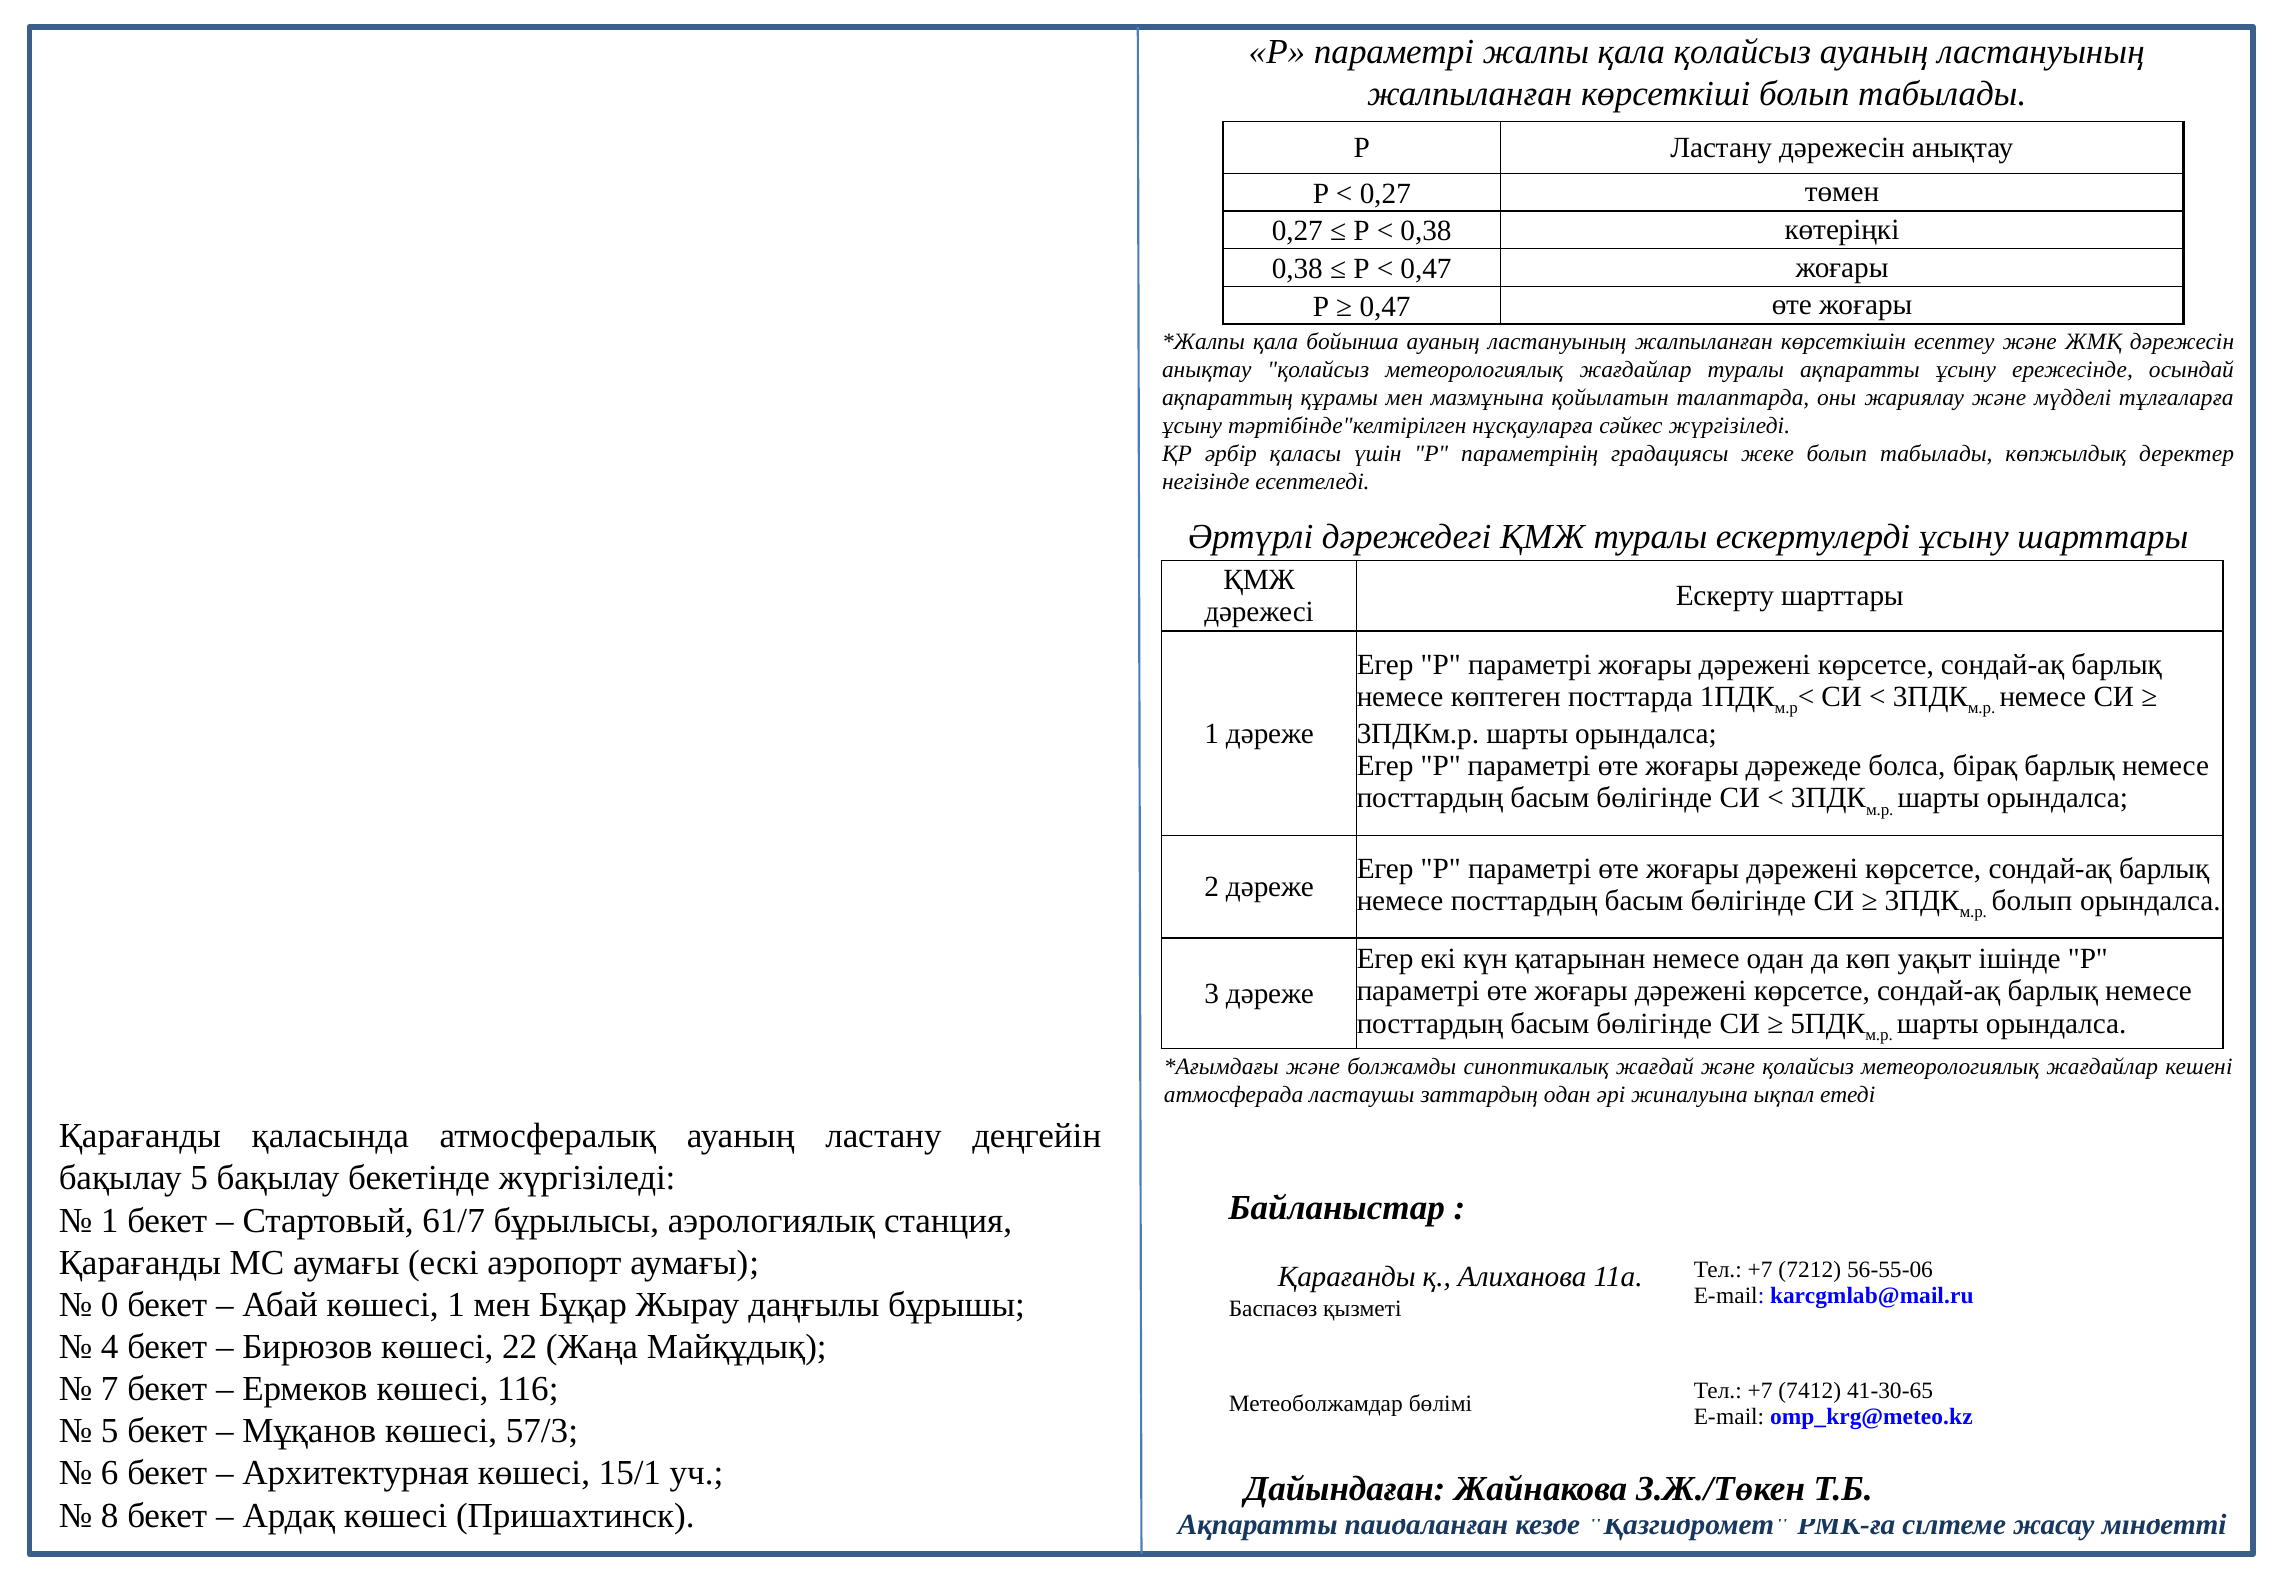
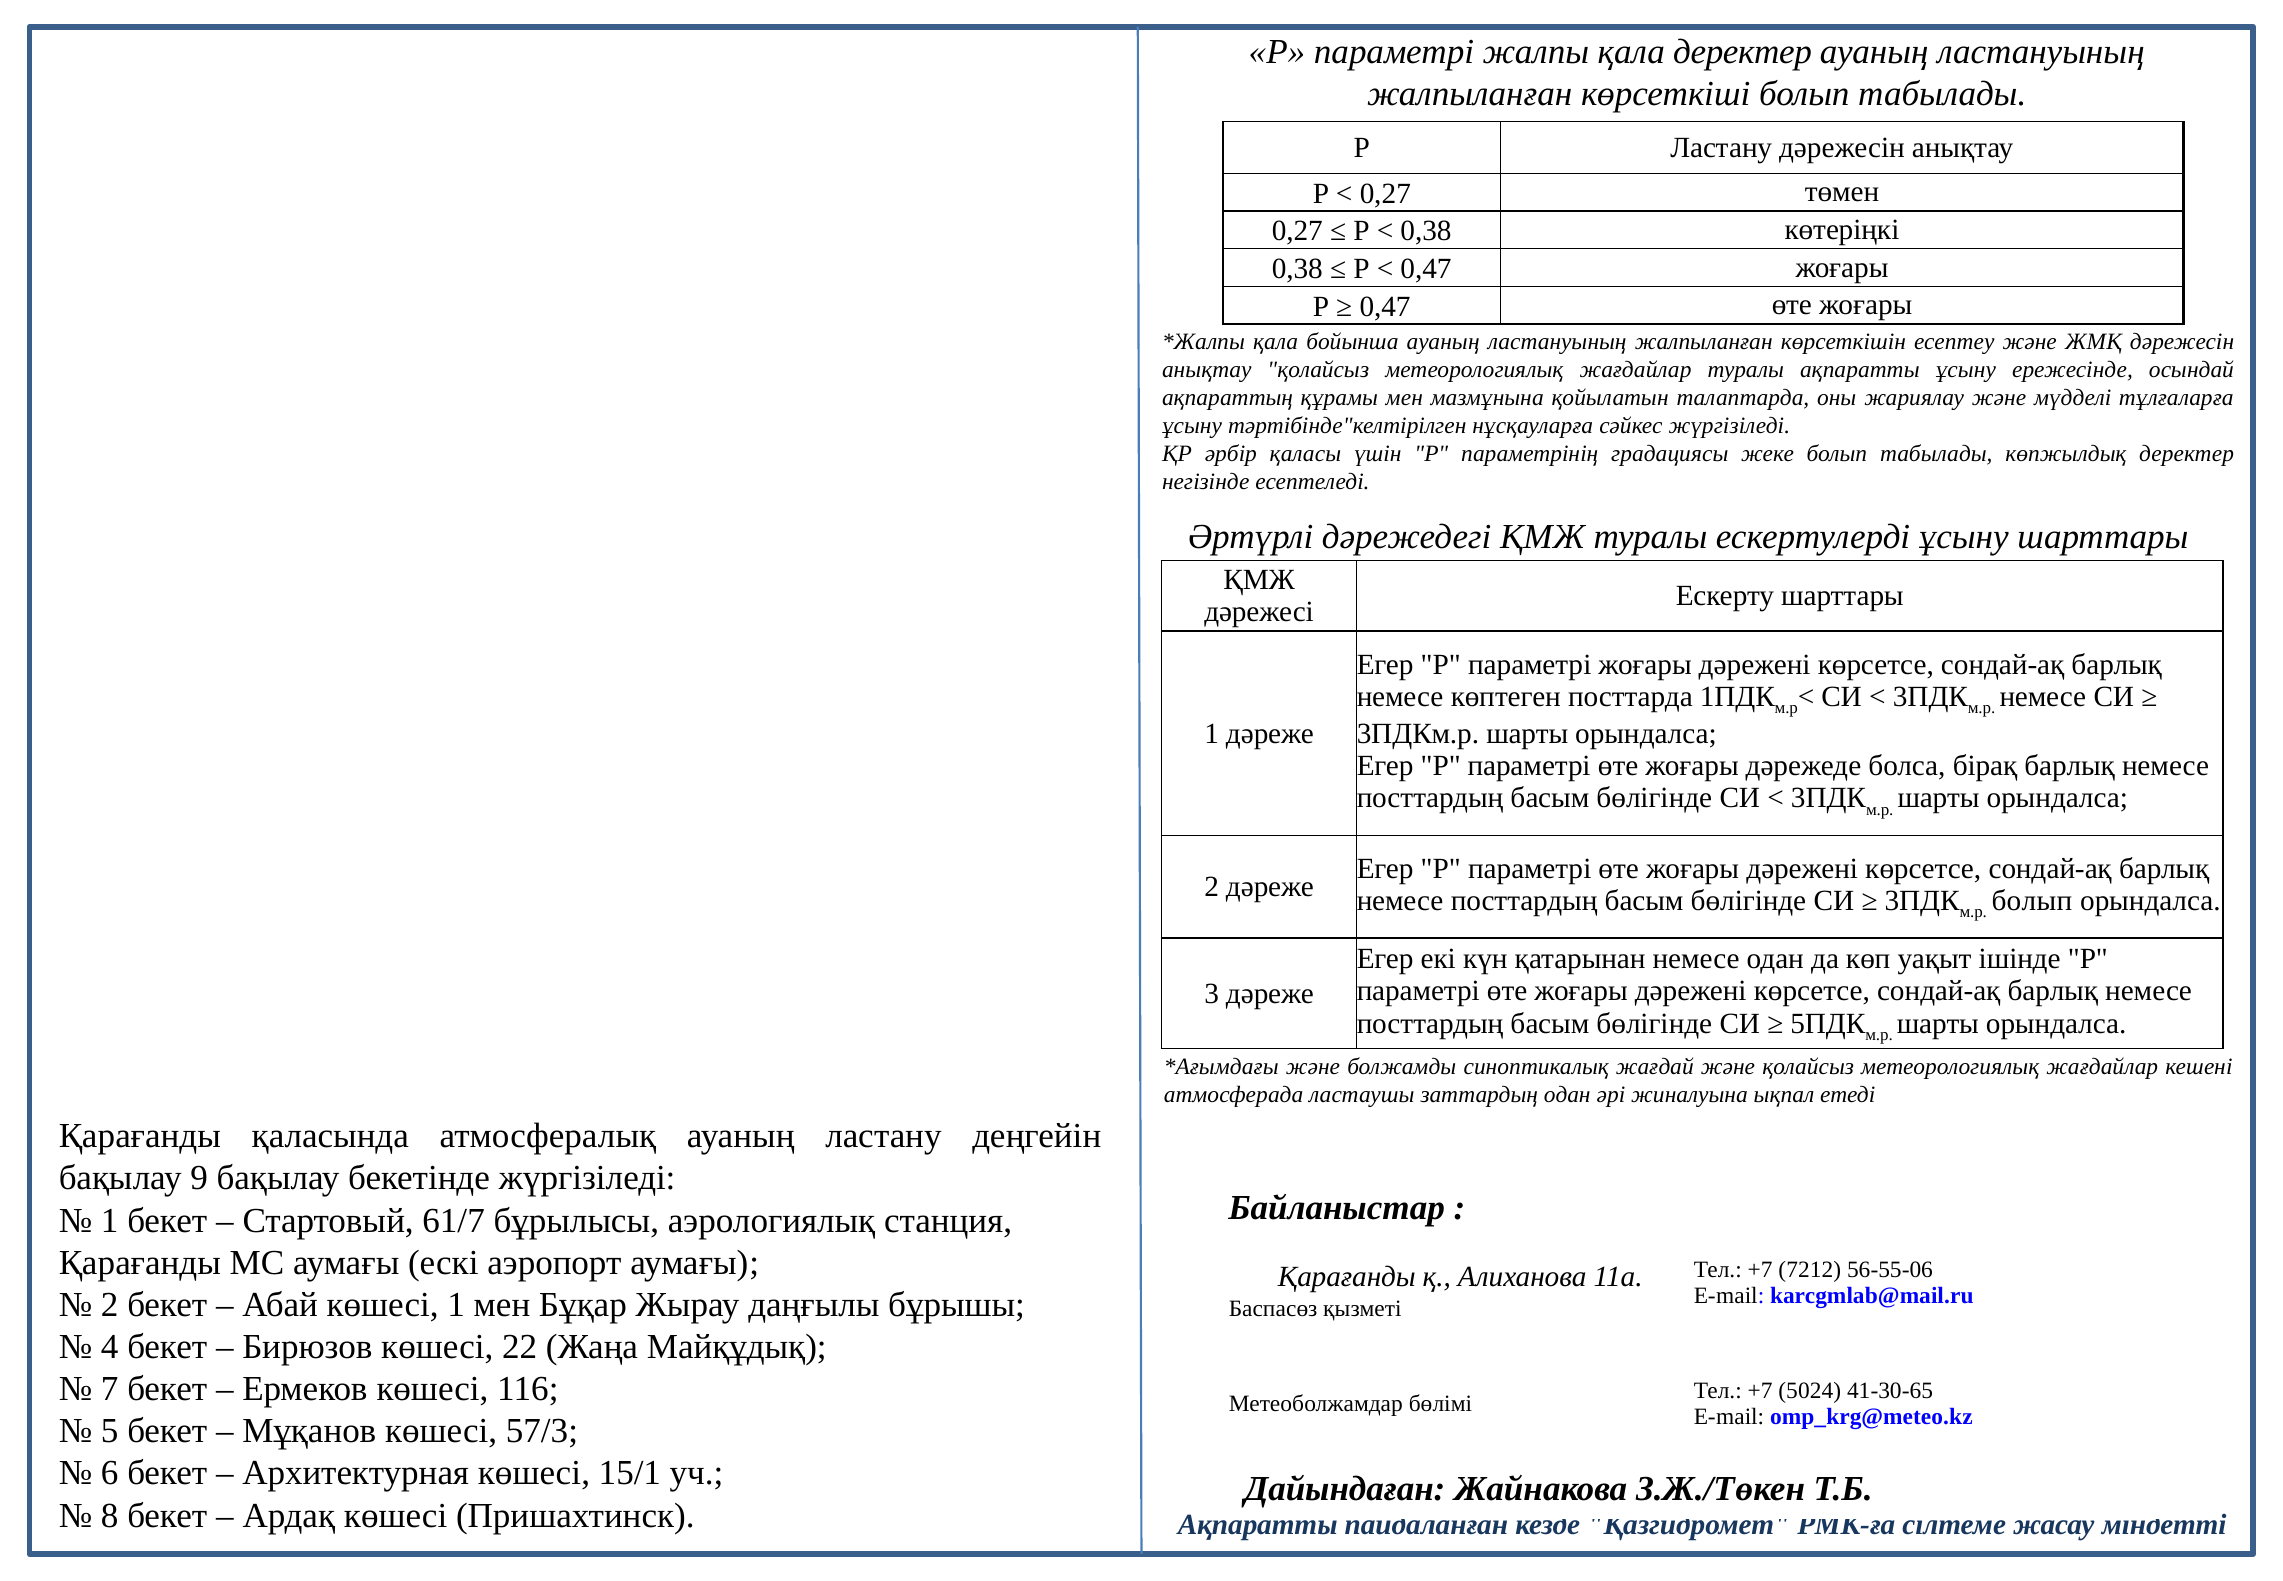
қала қолайсыз: қолайсыз -> деректер (1743, 52)
бақылау 5: 5 -> 9 (199, 1178)
0: 0 -> 2 (110, 1304)
7412: 7412 -> 5024 (1810, 1391)
